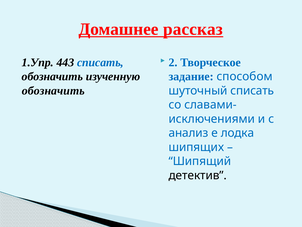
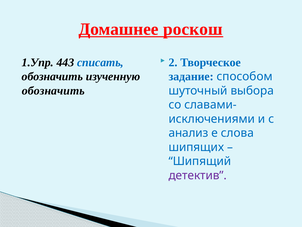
рассказ: рассказ -> роскош (193, 29)
шуточный списать: списать -> выбора (252, 90)
лодка: лодка -> слова (237, 133)
детектив colour: black -> purple (198, 175)
